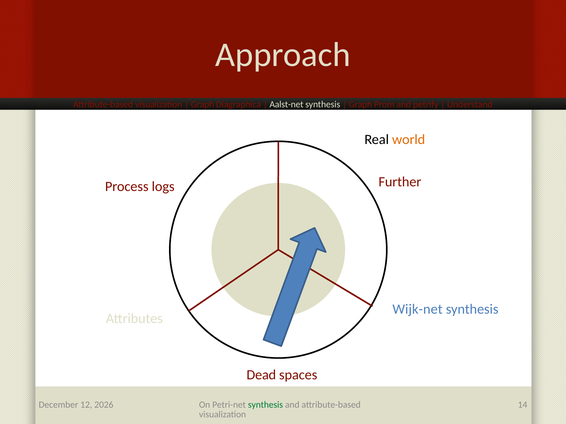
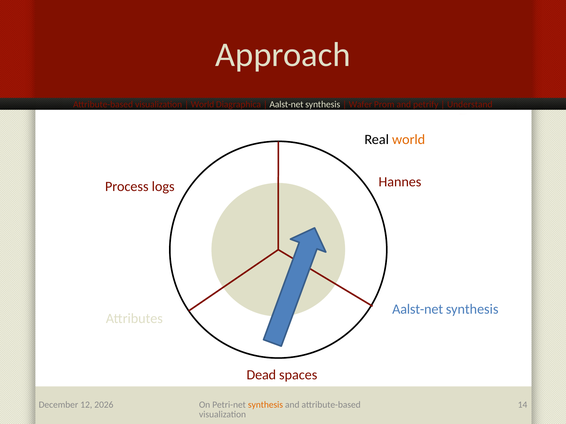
Graph: Graph -> World (202, 105)
Graph: Graph -> Wafer (360, 105)
Further: Further -> Hannes (400, 182)
Wijk-net: Wijk-net -> Aalst-net (418, 309)
synthesis colour: green -> orange (265, 405)
